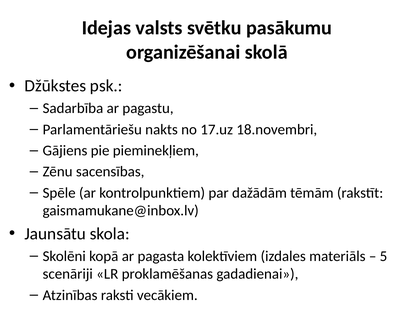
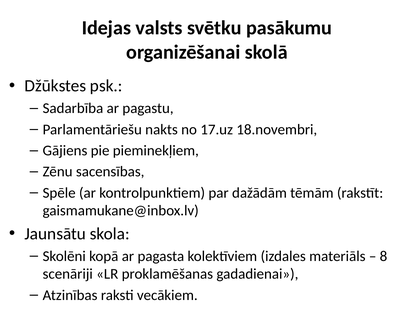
5: 5 -> 8 (384, 257)
